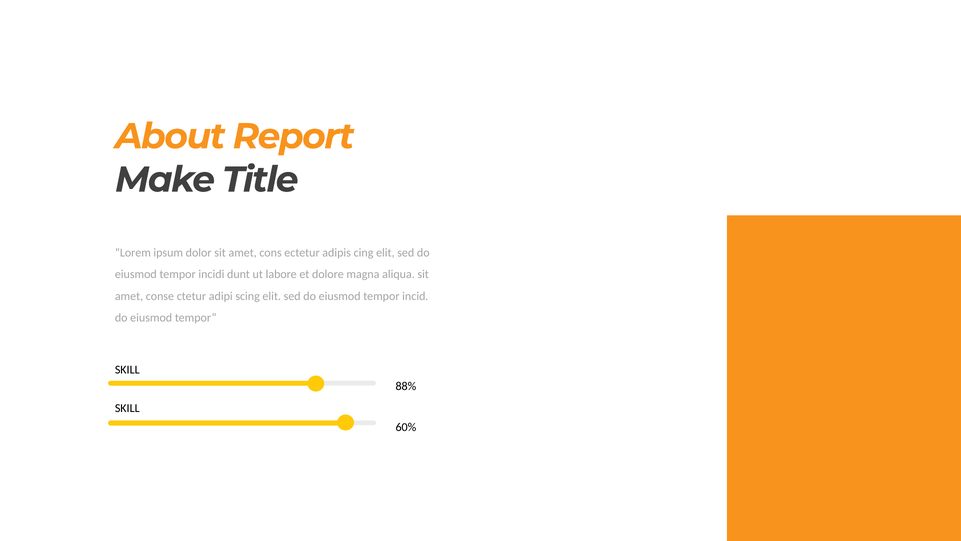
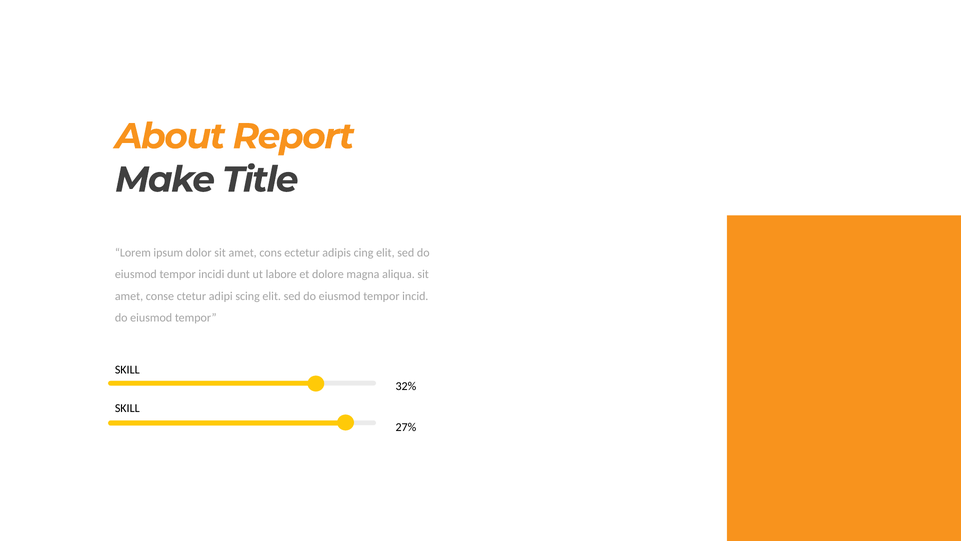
88%: 88% -> 32% (406, 386)
60%: 60% -> 27% (406, 427)
